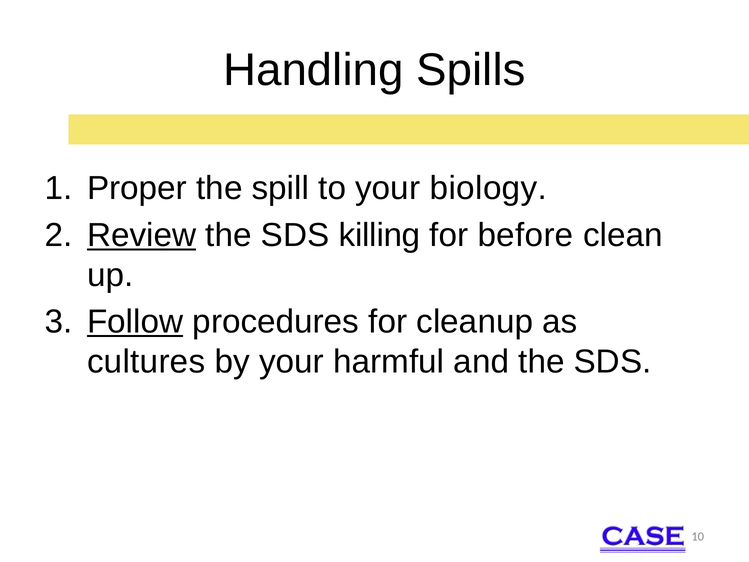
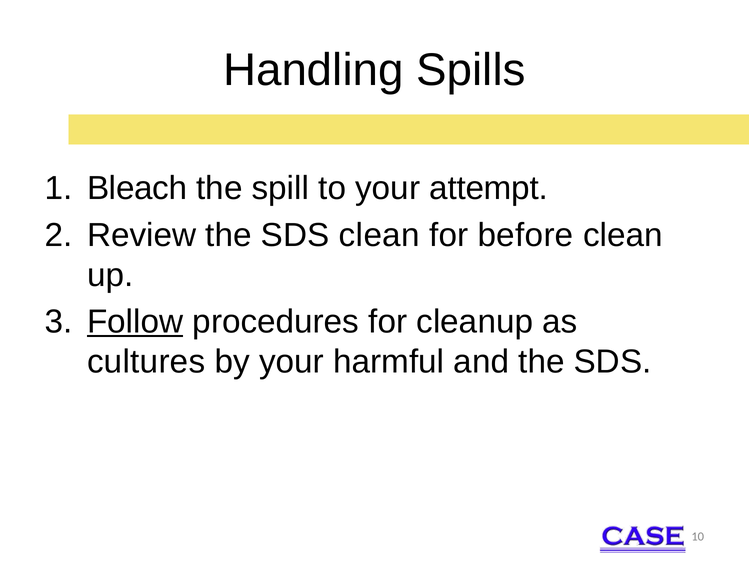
Proper: Proper -> Bleach (137, 188)
biology: biology -> attempt (489, 188)
Review underline: present -> none (142, 235)
SDS killing: killing -> clean (379, 235)
